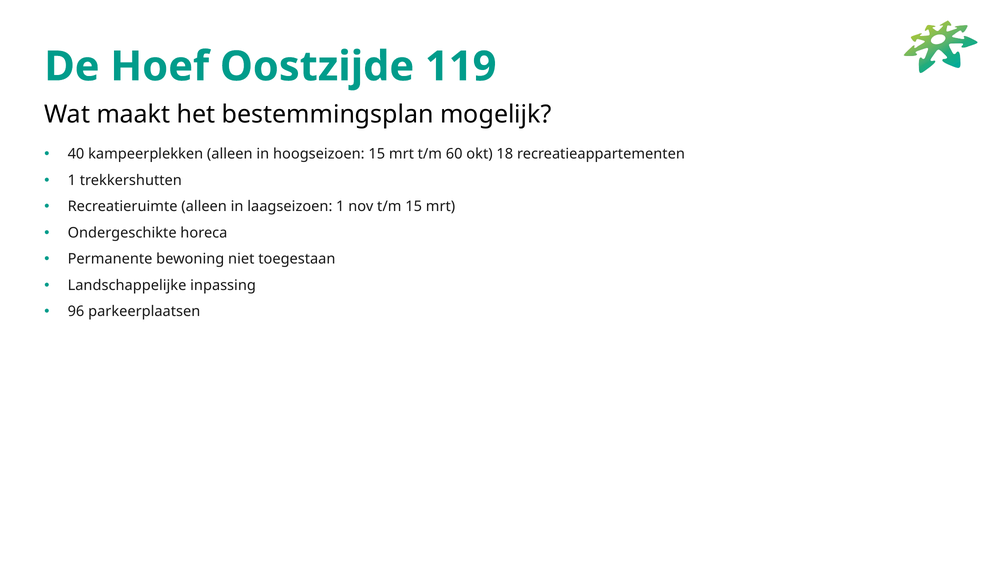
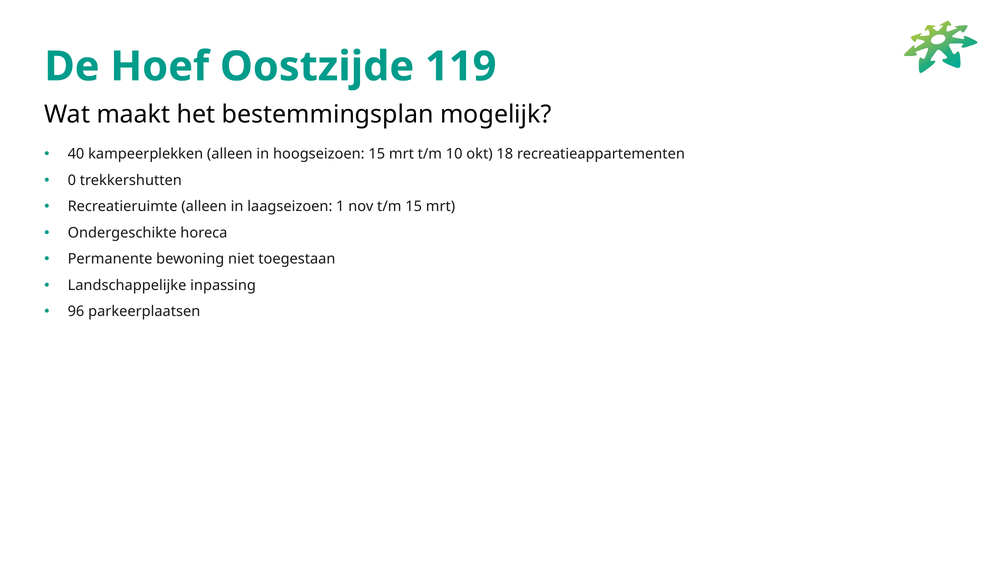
60: 60 -> 10 (454, 154)
1: 1 -> 0 (72, 180)
